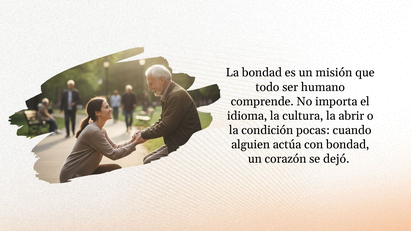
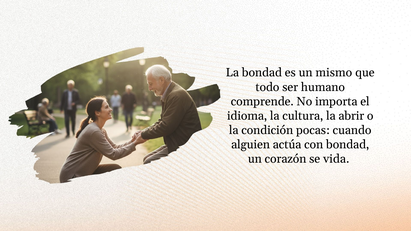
misión: misión -> mismo (334, 73)
dejó: dejó -> vida (336, 159)
